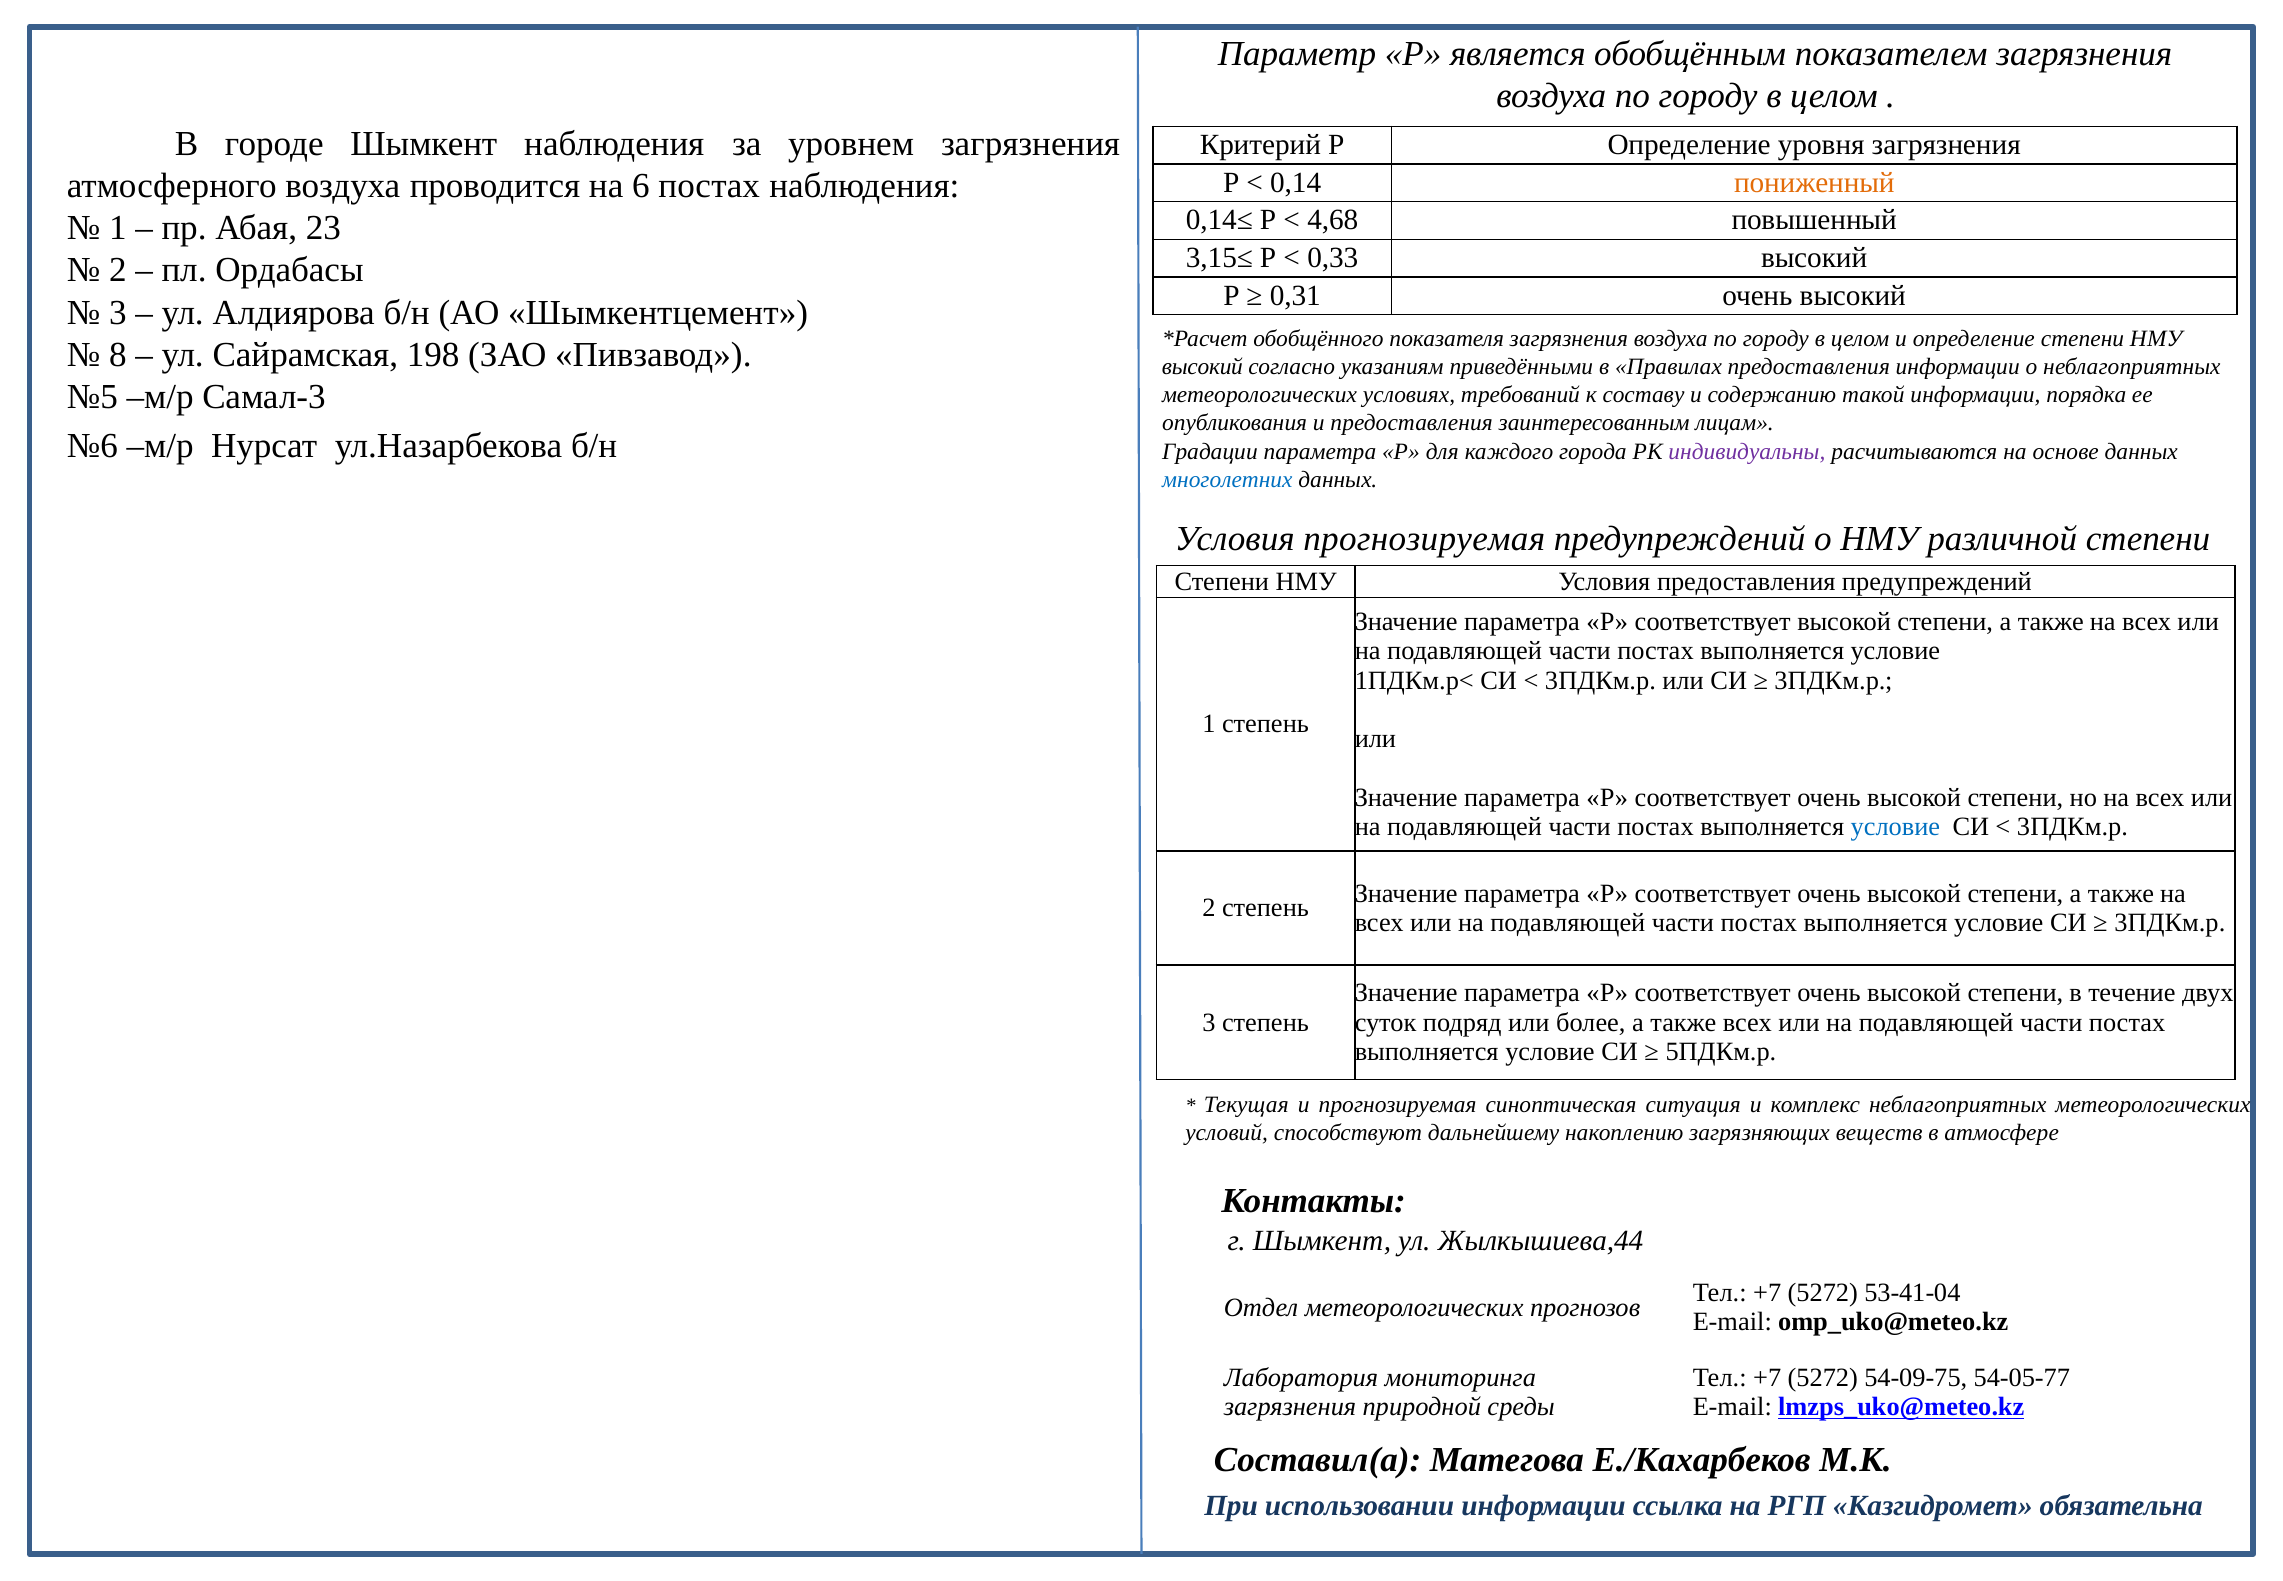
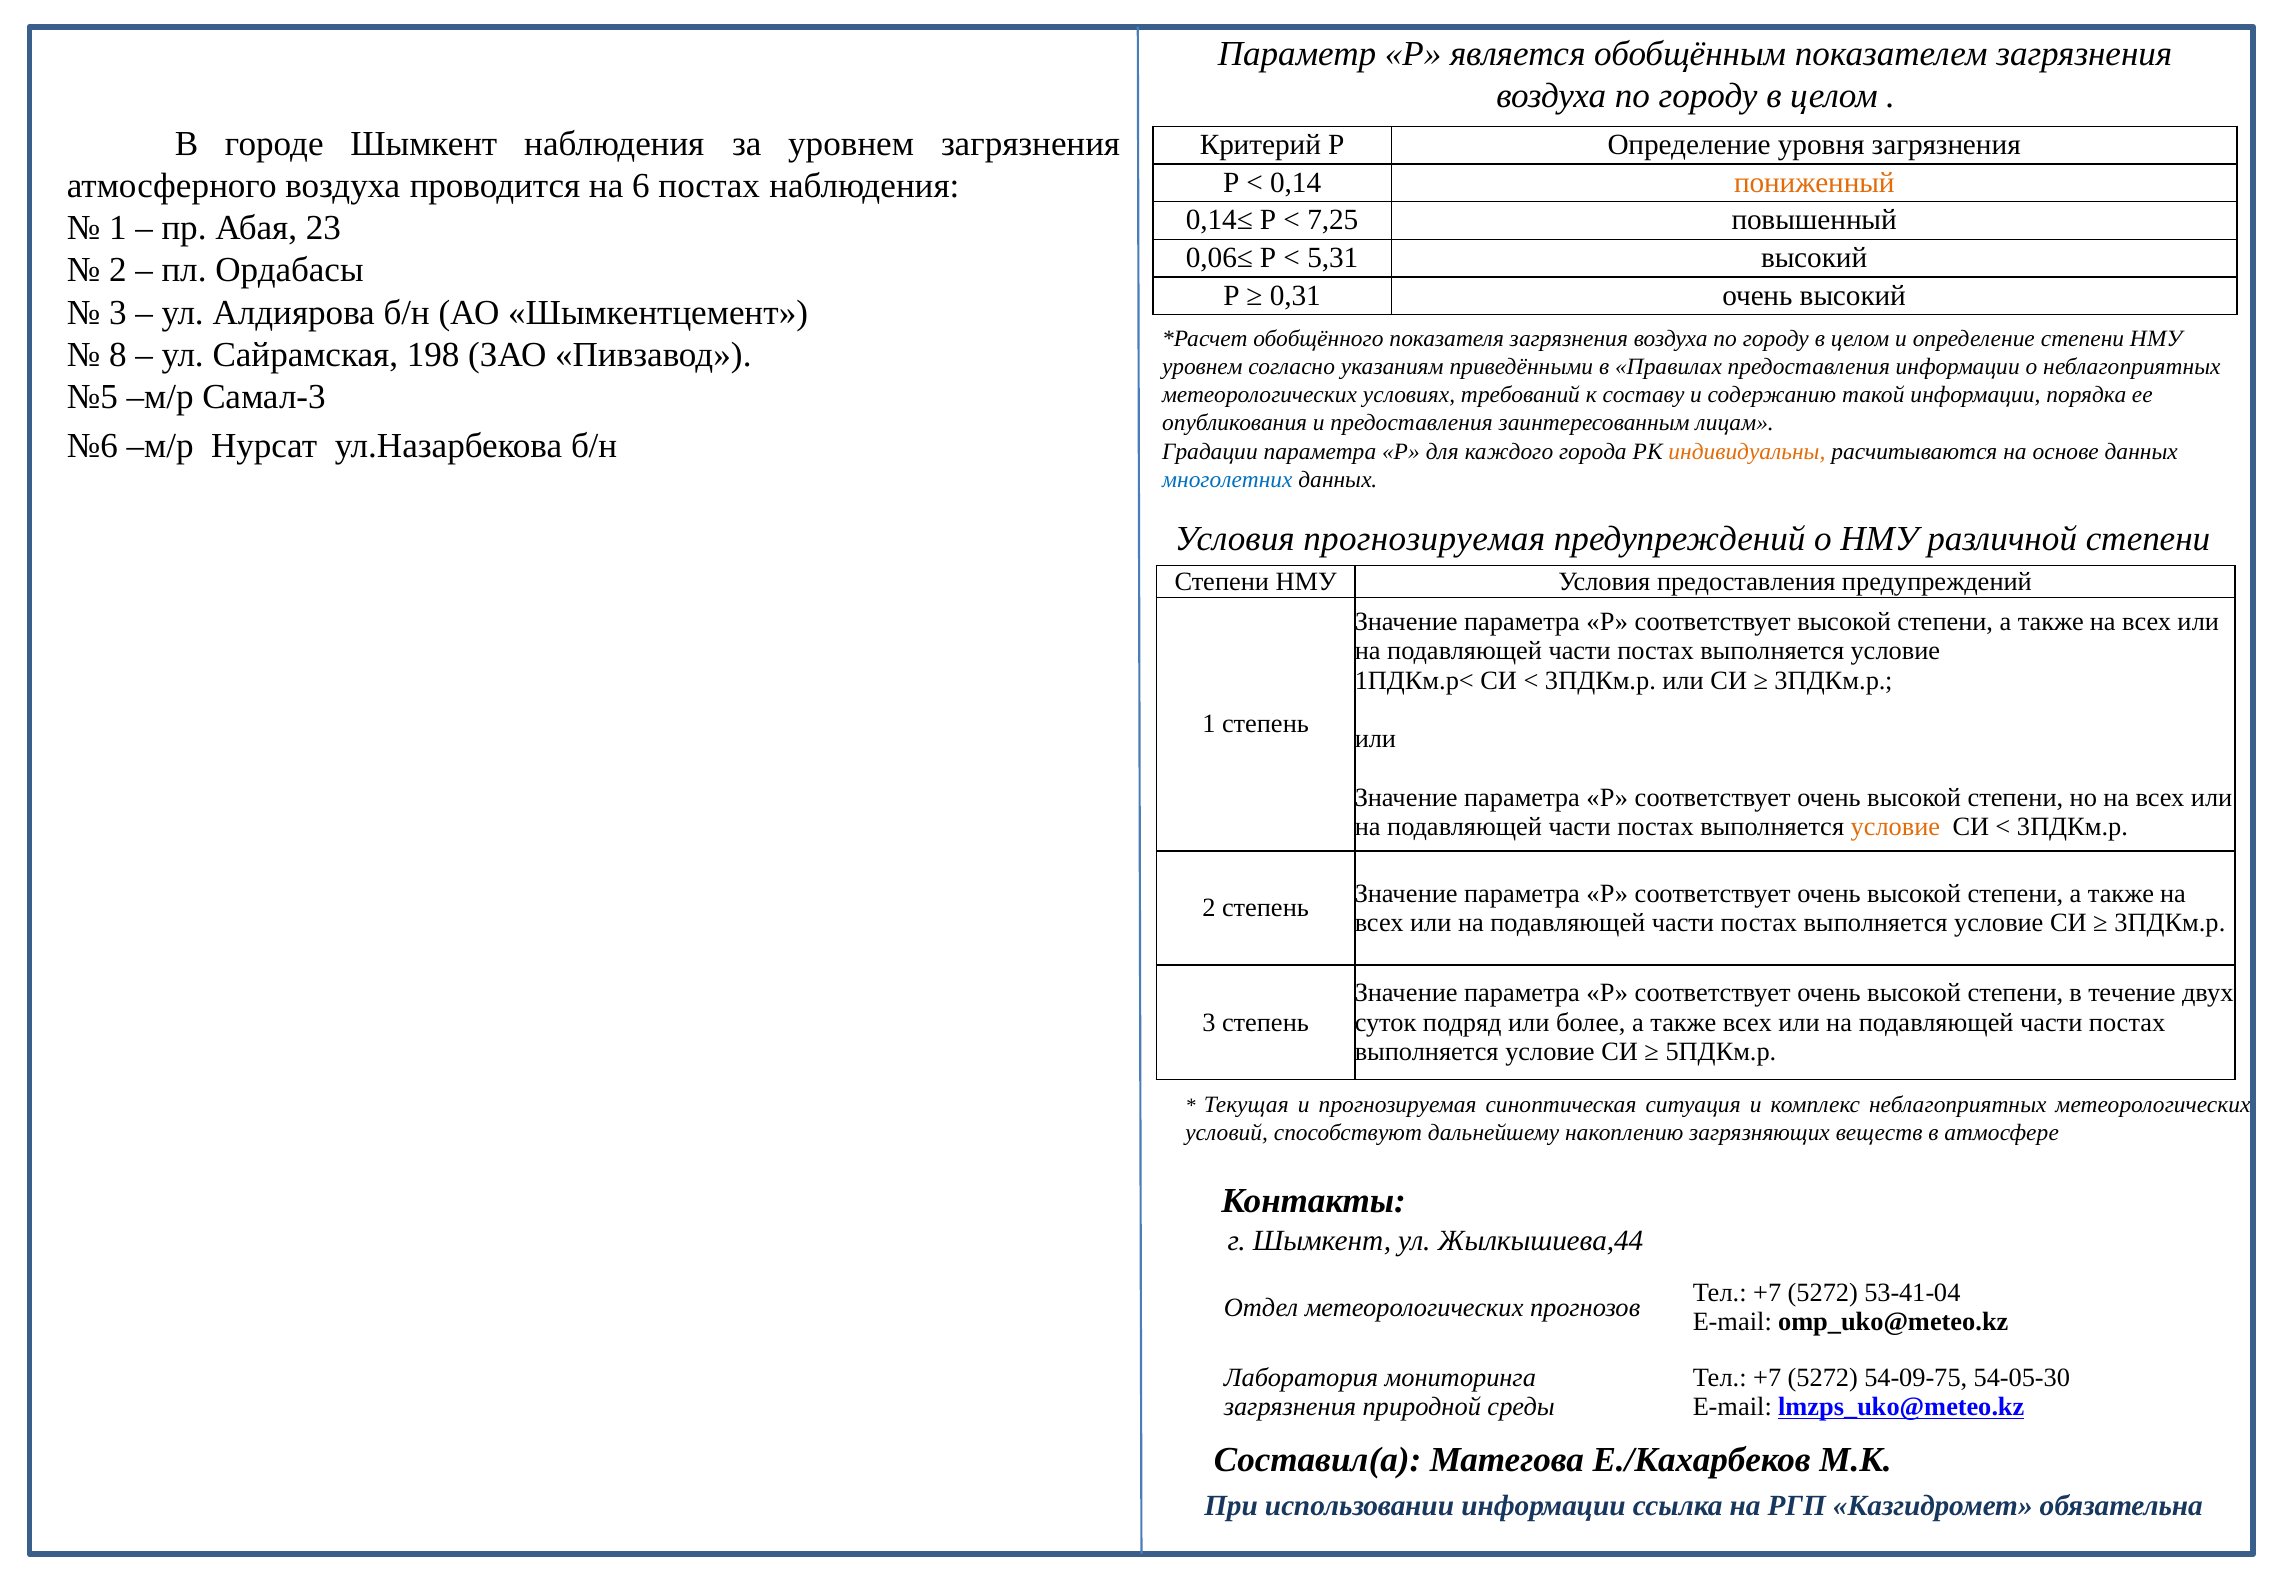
4,68: 4,68 -> 7,25 (1333, 220)
3,15≤: 3,15≤ -> 0,06≤ (1219, 258)
0,33: 0,33 -> 5,31 (1333, 258)
высокий: высокий -> уровнем (1202, 367)
индивидуальны colour: purple -> orange (1747, 451)
условие colour: blue -> orange (1895, 826)
54-05-77: 54-05-77 -> 54-05-30 (2022, 1377)
